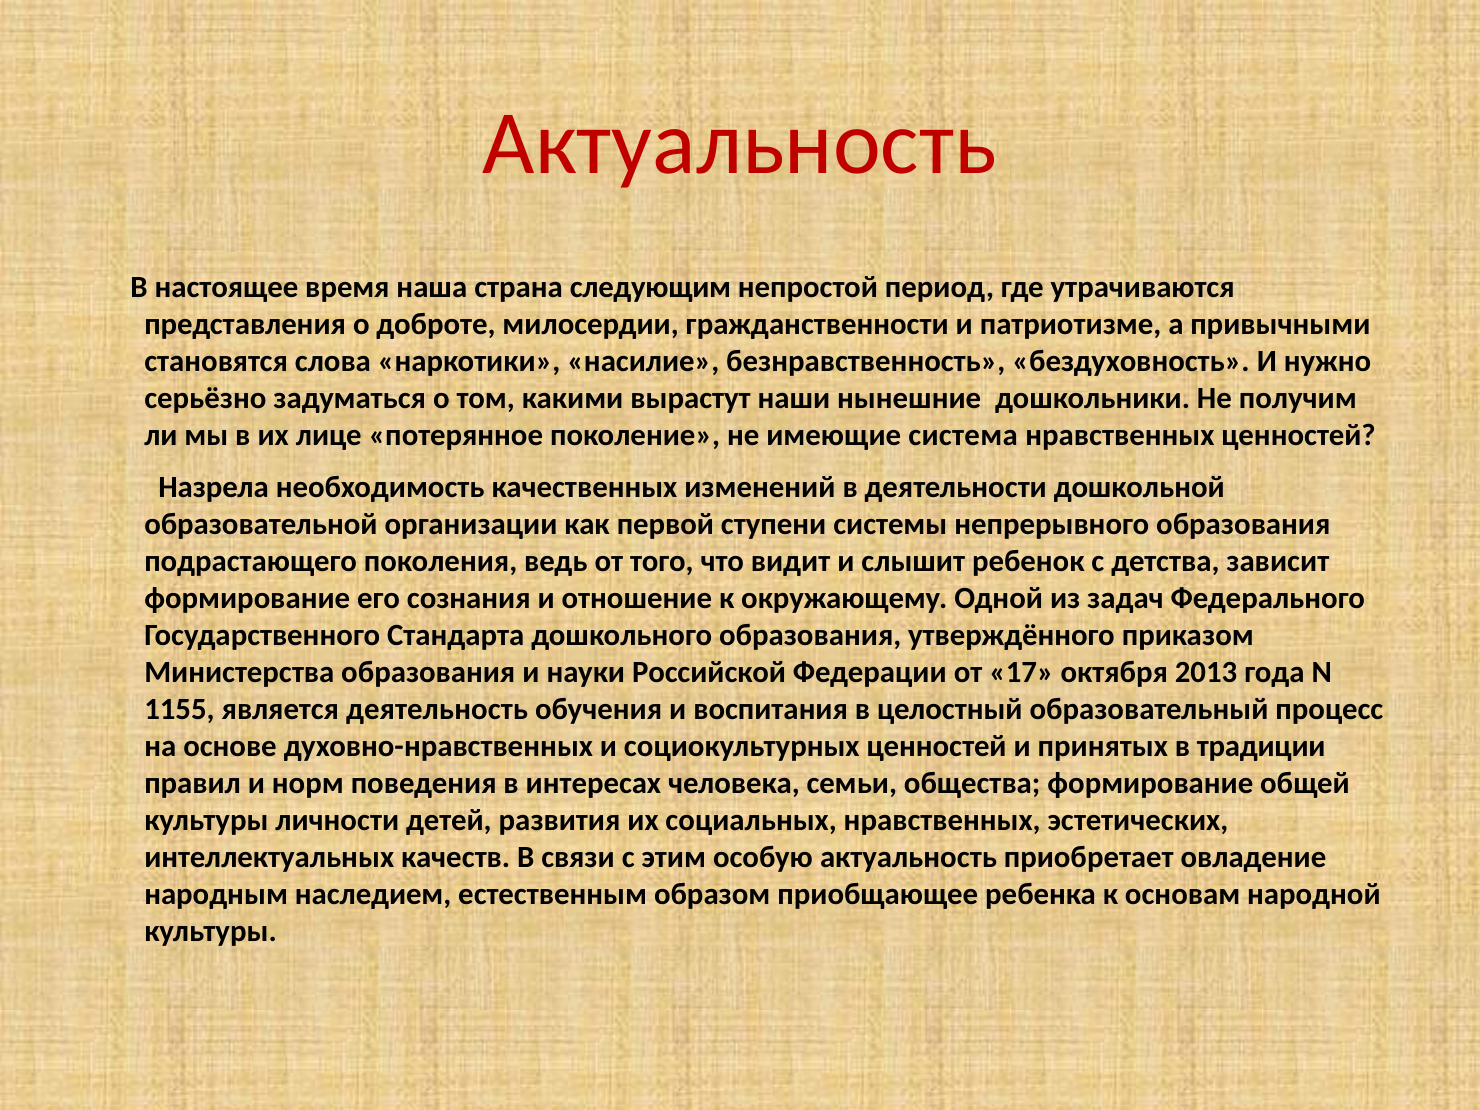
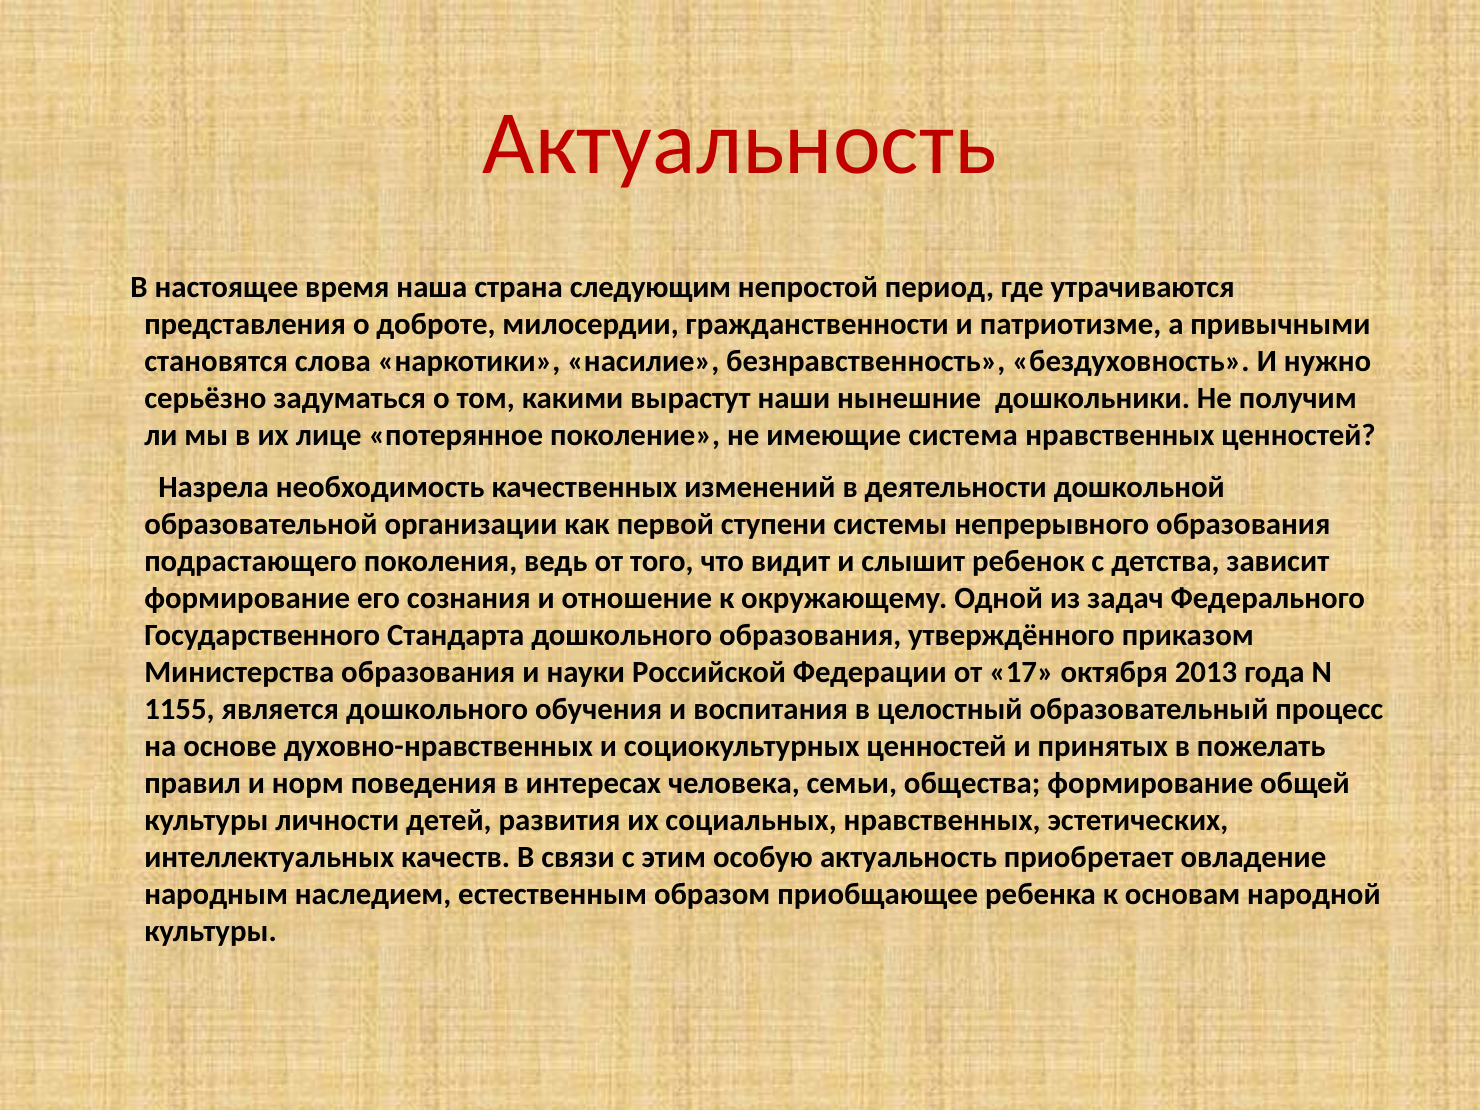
является деятельность: деятельность -> дошкольного (437, 709)
традиции: традиции -> пожелать (1261, 746)
